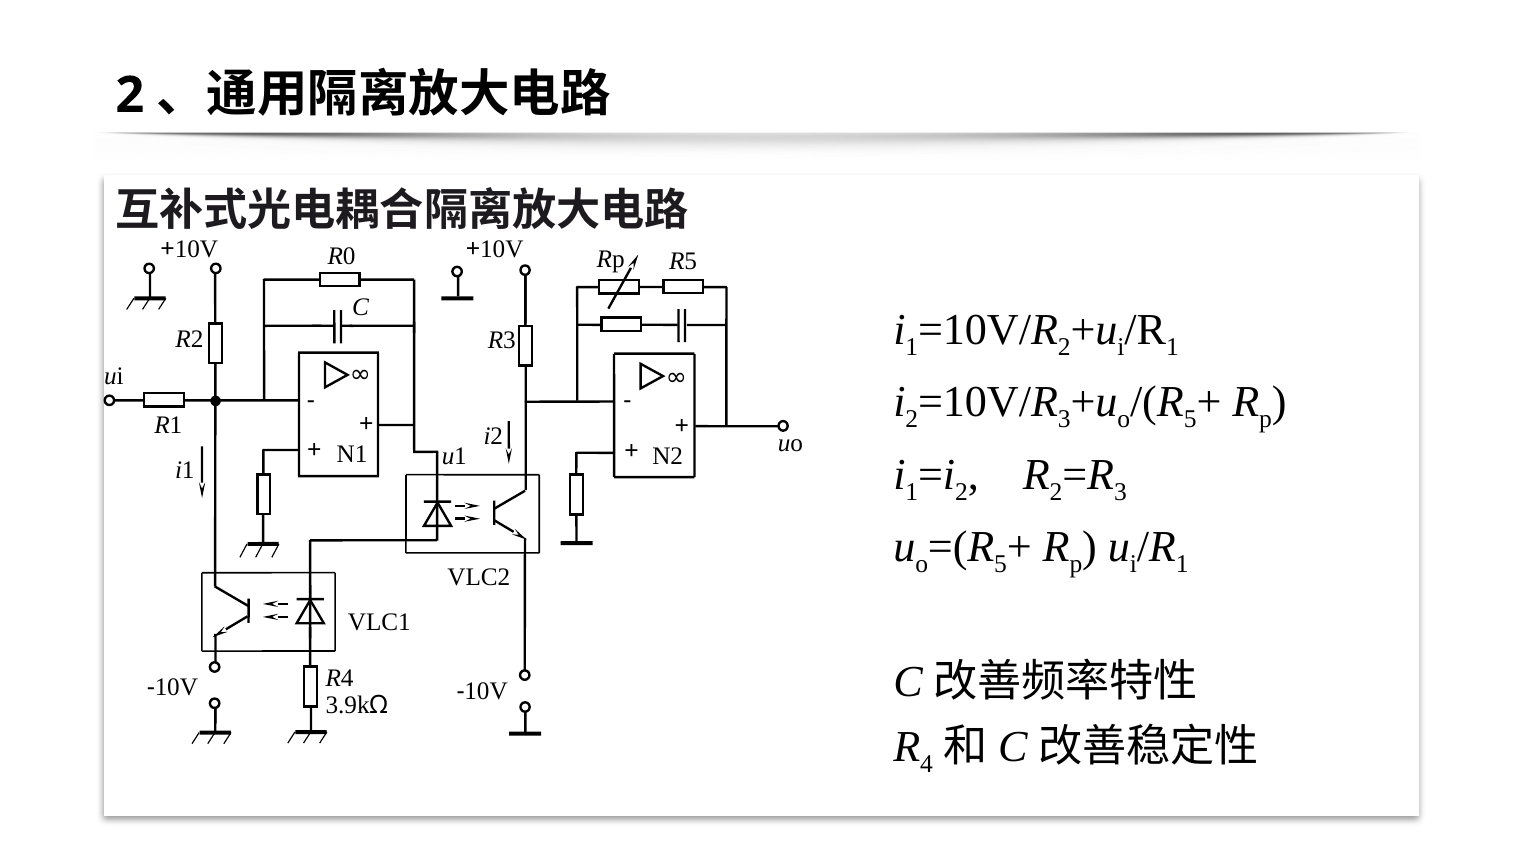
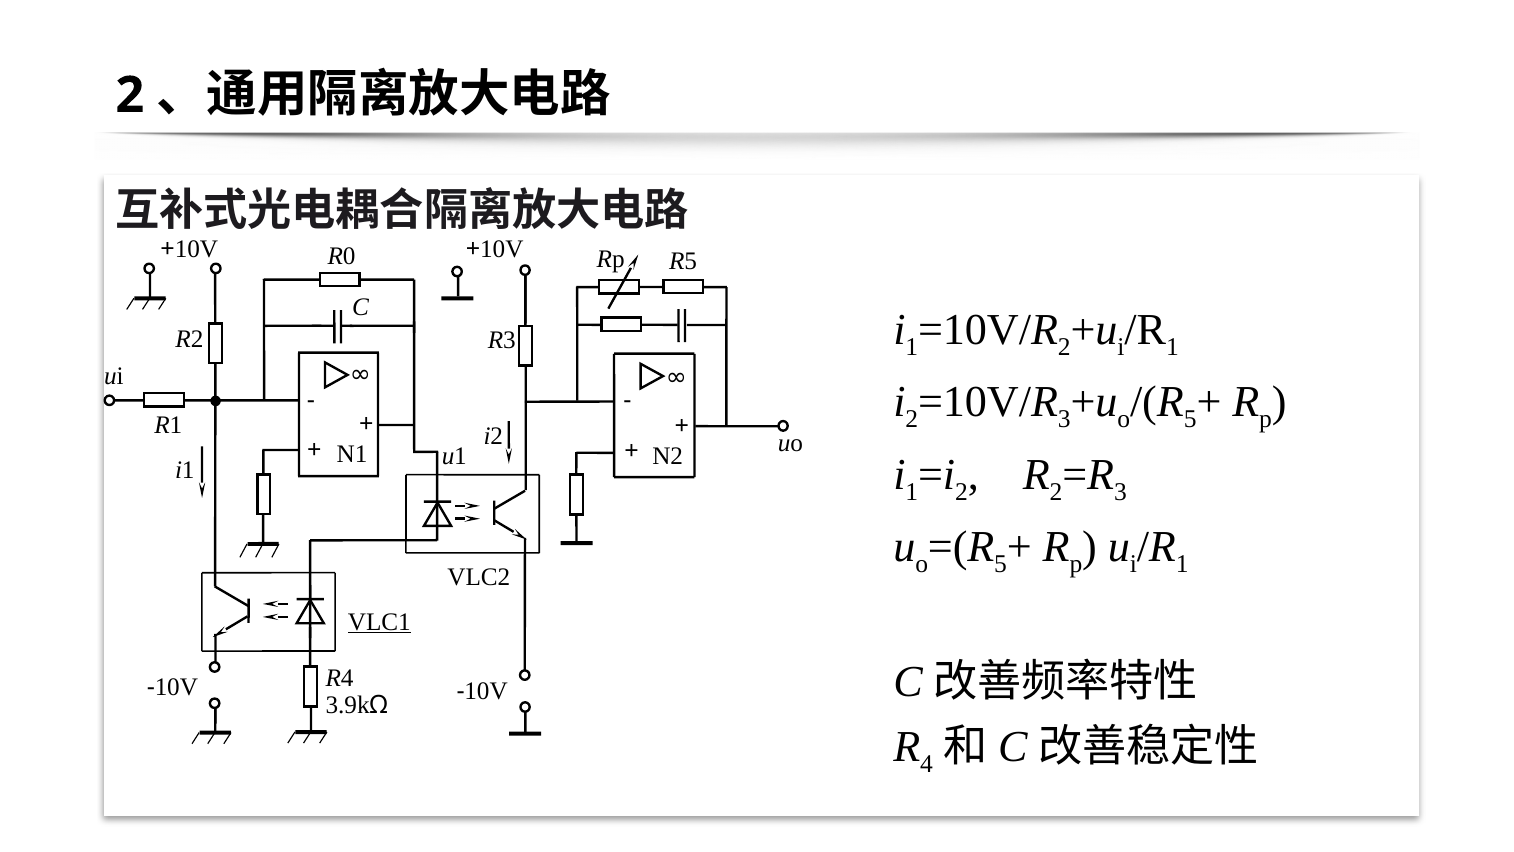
VLC1 underline: none -> present (379, 621)
